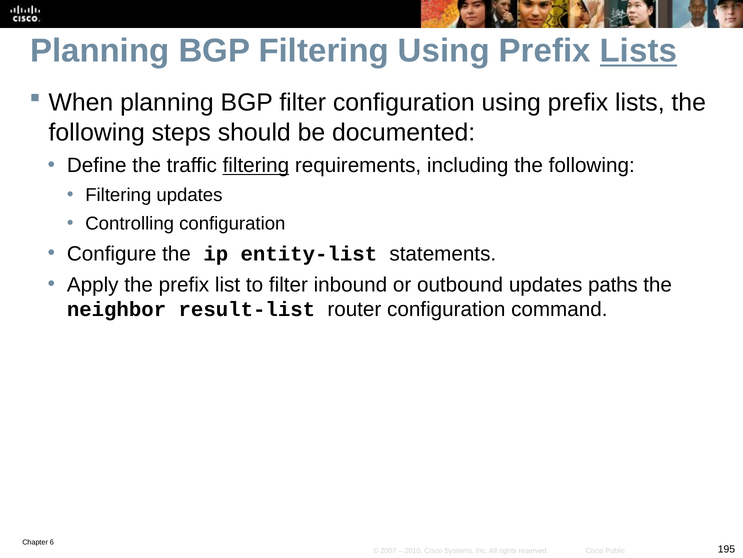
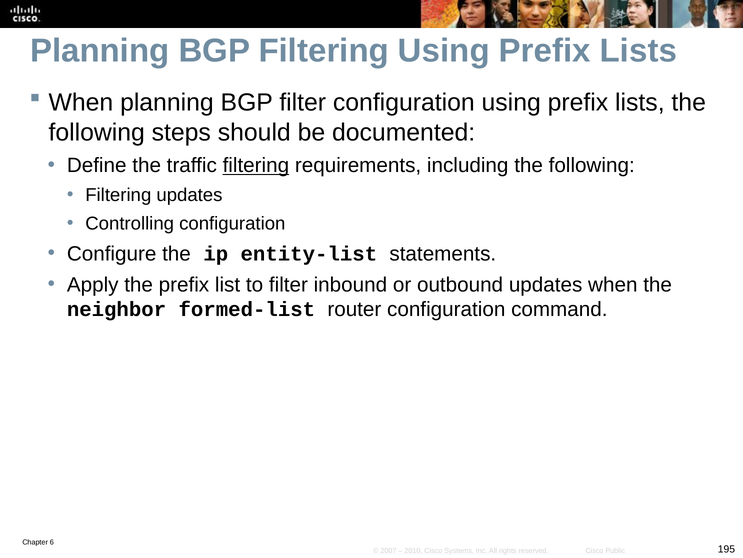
Lists underline: present -> none (638, 51)
updates paths: paths -> when (613, 284)
result-list: result-list -> formed-list (247, 309)
